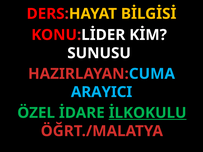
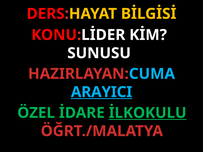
ARAYICI underline: none -> present (102, 92)
